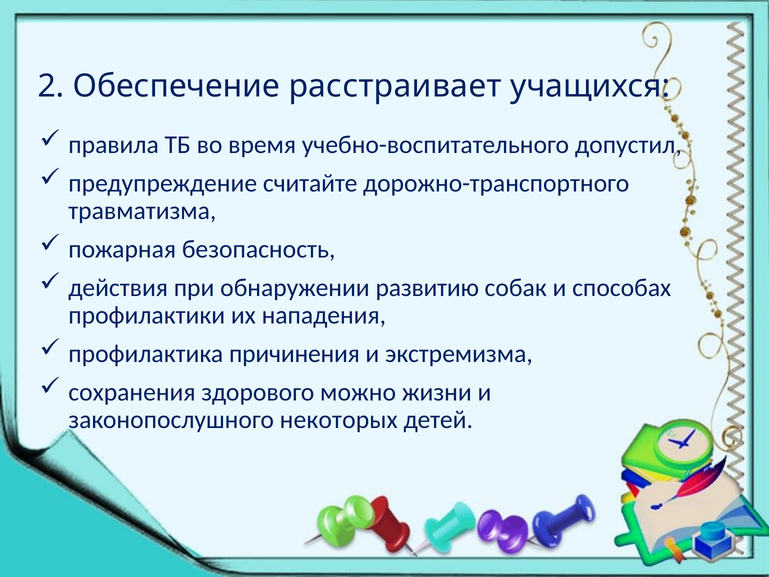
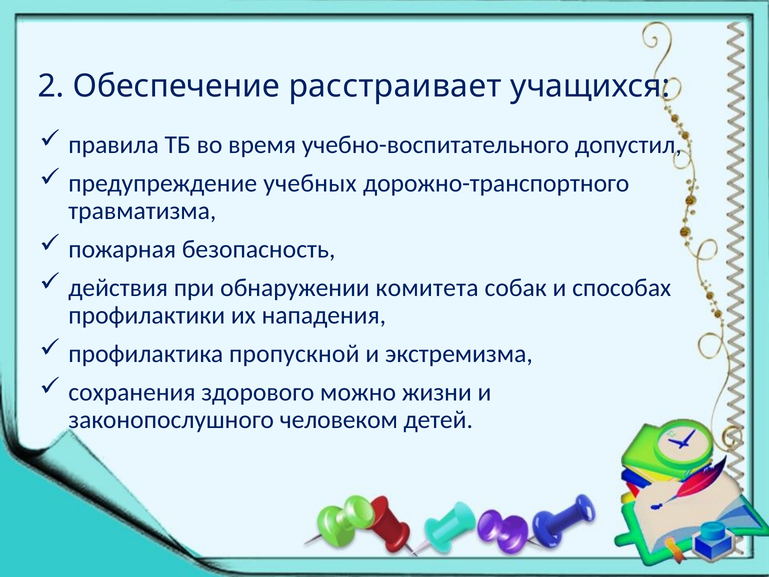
считайте: считайте -> учебных (310, 183)
развитию: развитию -> комитета (427, 287)
причинения: причинения -> пропускной (294, 354)
некоторых: некоторых -> человеком (339, 420)
